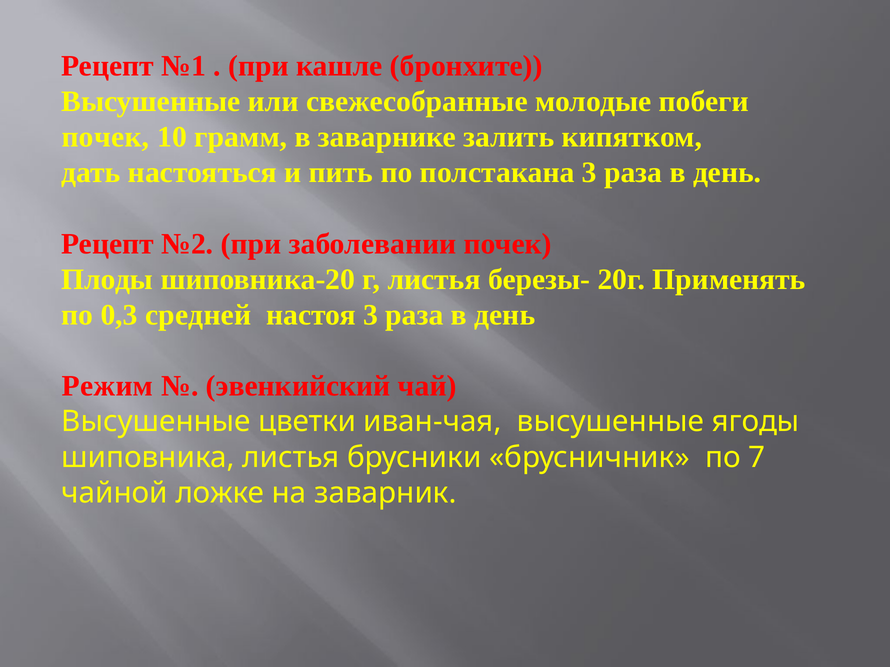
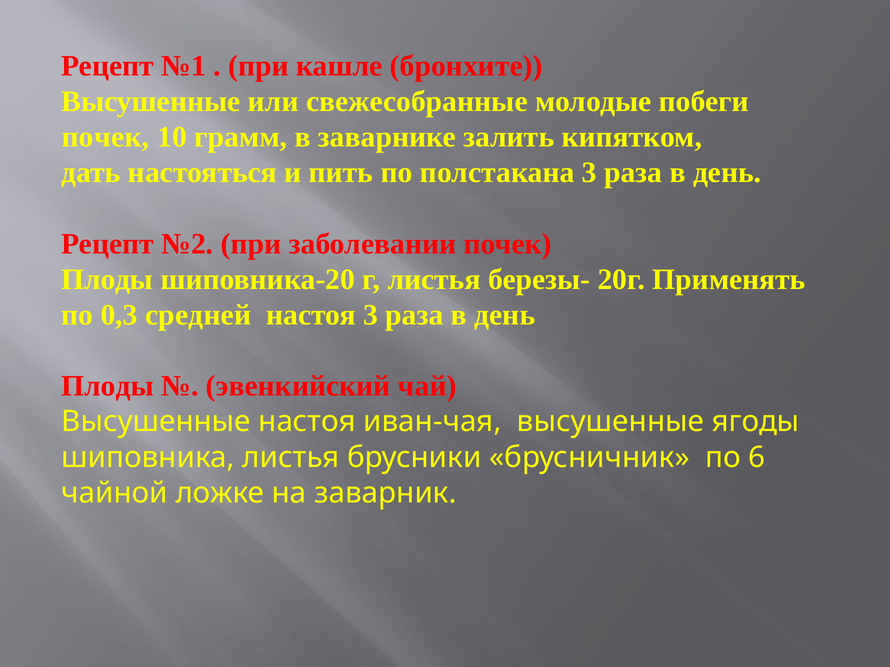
Режим: Режим -> Плоды (108, 386)
Высушенные цветки: цветки -> настоя (307, 422)
7: 7 -> 6 (757, 458)
